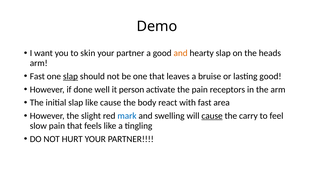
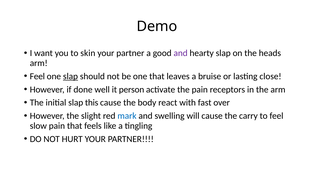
and colour: orange -> purple (181, 53)
Fast: Fast -> Feel (37, 76)
lasting good: good -> close (270, 76)
slap like: like -> this (92, 102)
area: area -> over (222, 102)
cause underline: present -> none (212, 116)
